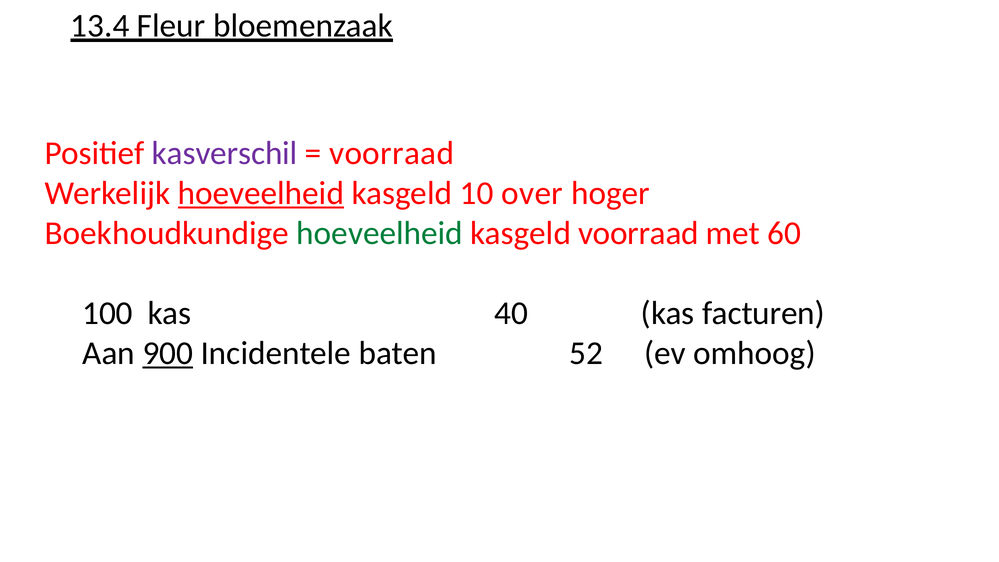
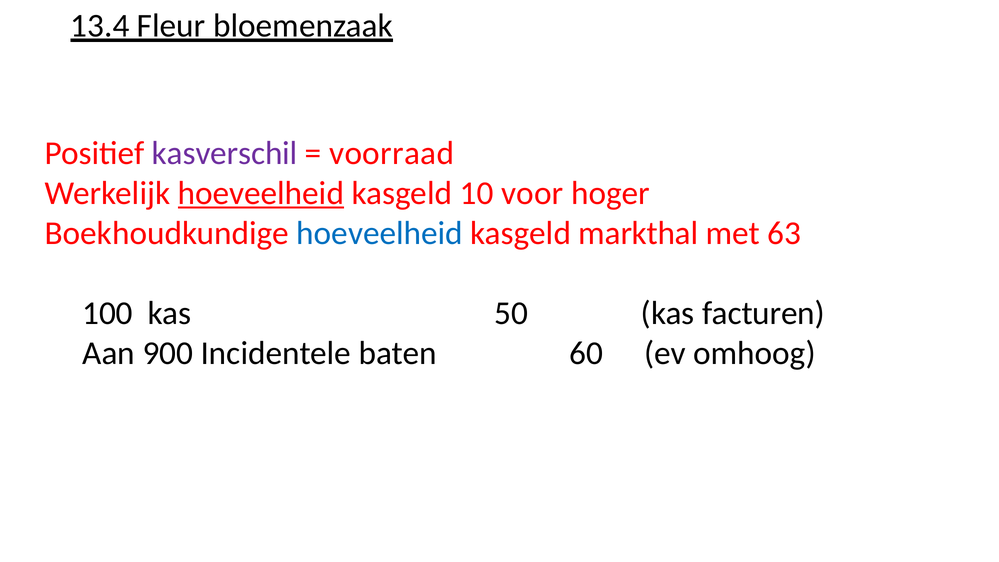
over: over -> voor (532, 193)
hoeveelheid colour: green -> blue (380, 233)
kasgeld voorraad: voorraad -> markthal (638, 233)
60: 60 -> 63 (784, 233)
40: 40 -> 50 (511, 313)
900 underline: present -> none (168, 353)
52: 52 -> 60 (586, 353)
